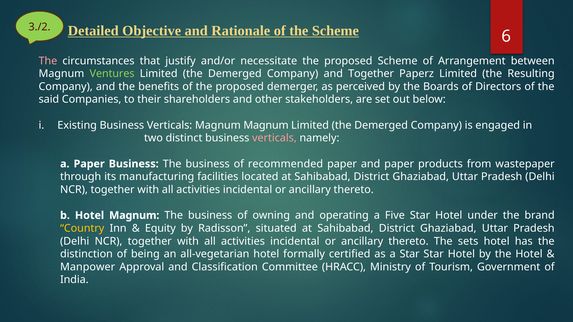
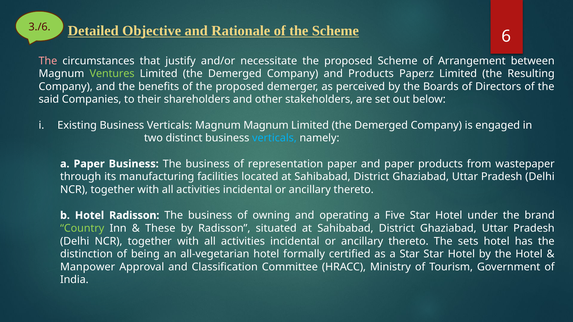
3./2: 3./2 -> 3./6 (40, 27)
and Together: Together -> Products (371, 74)
verticals colour: pink -> light blue (274, 138)
recommended: recommended -> representation (286, 164)
Hotel Magnum: Magnum -> Radisson (134, 216)
Country colour: yellow -> light green (82, 229)
Equity: Equity -> These (160, 229)
